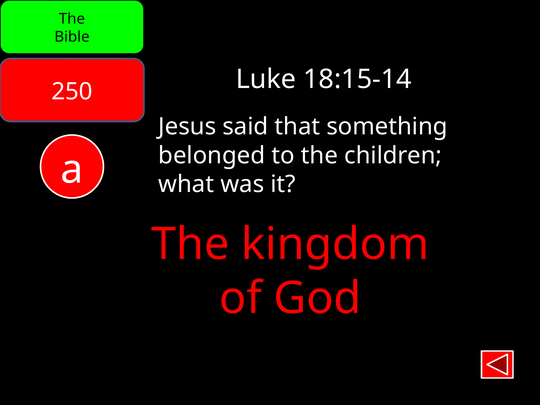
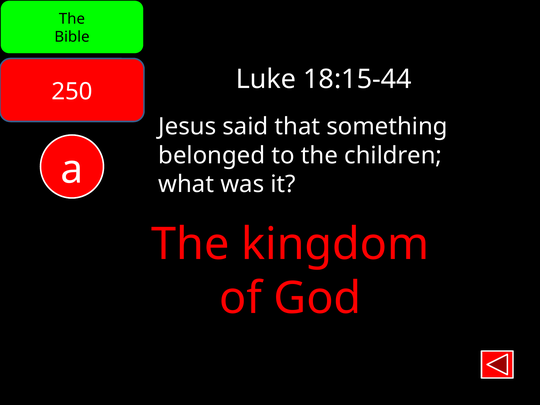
18:15-14: 18:15-14 -> 18:15-44 (357, 79)
